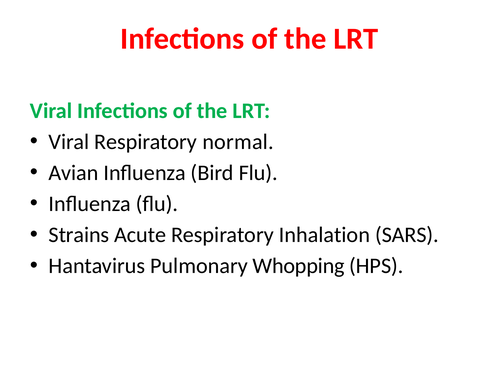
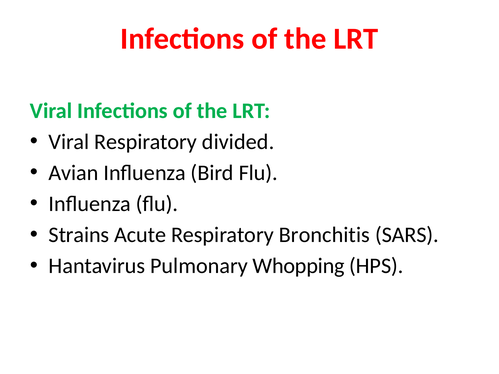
normal: normal -> divided (238, 142)
Inhalation: Inhalation -> Bronchitis (324, 235)
